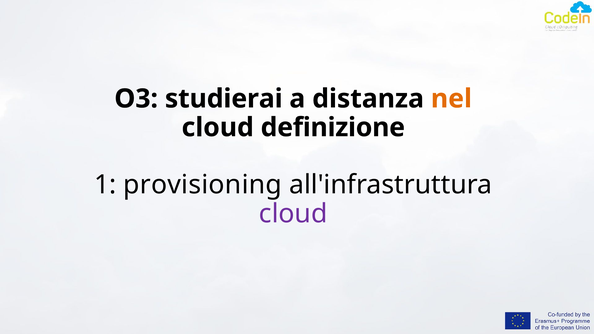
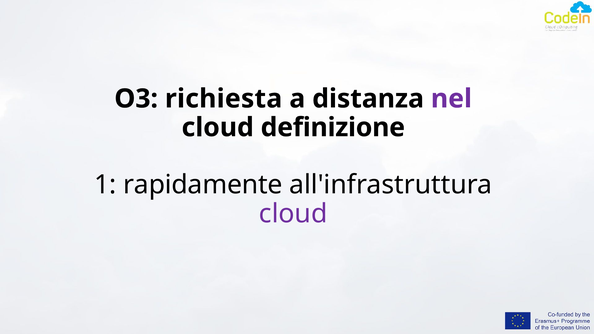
studierai: studierai -> richiesta (224, 99)
nel colour: orange -> purple (451, 99)
provisioning: provisioning -> rapidamente (203, 185)
